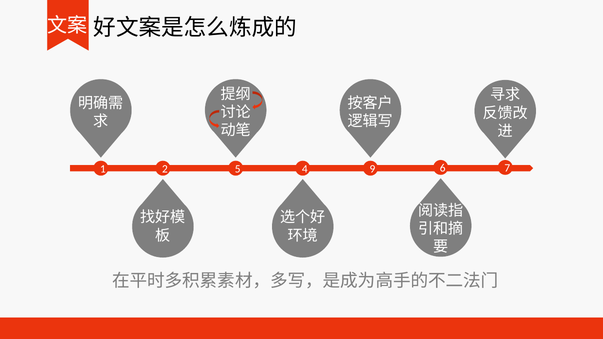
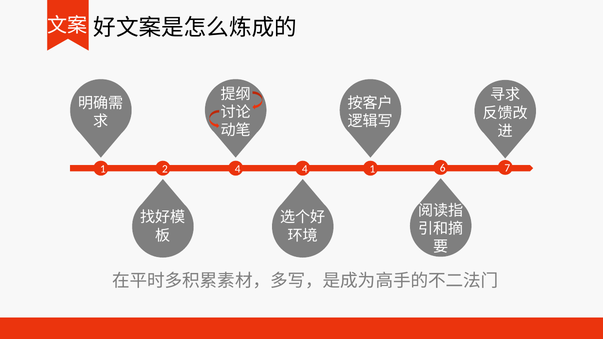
2 5: 5 -> 4 (238, 169)
4 9: 9 -> 1 (372, 169)
